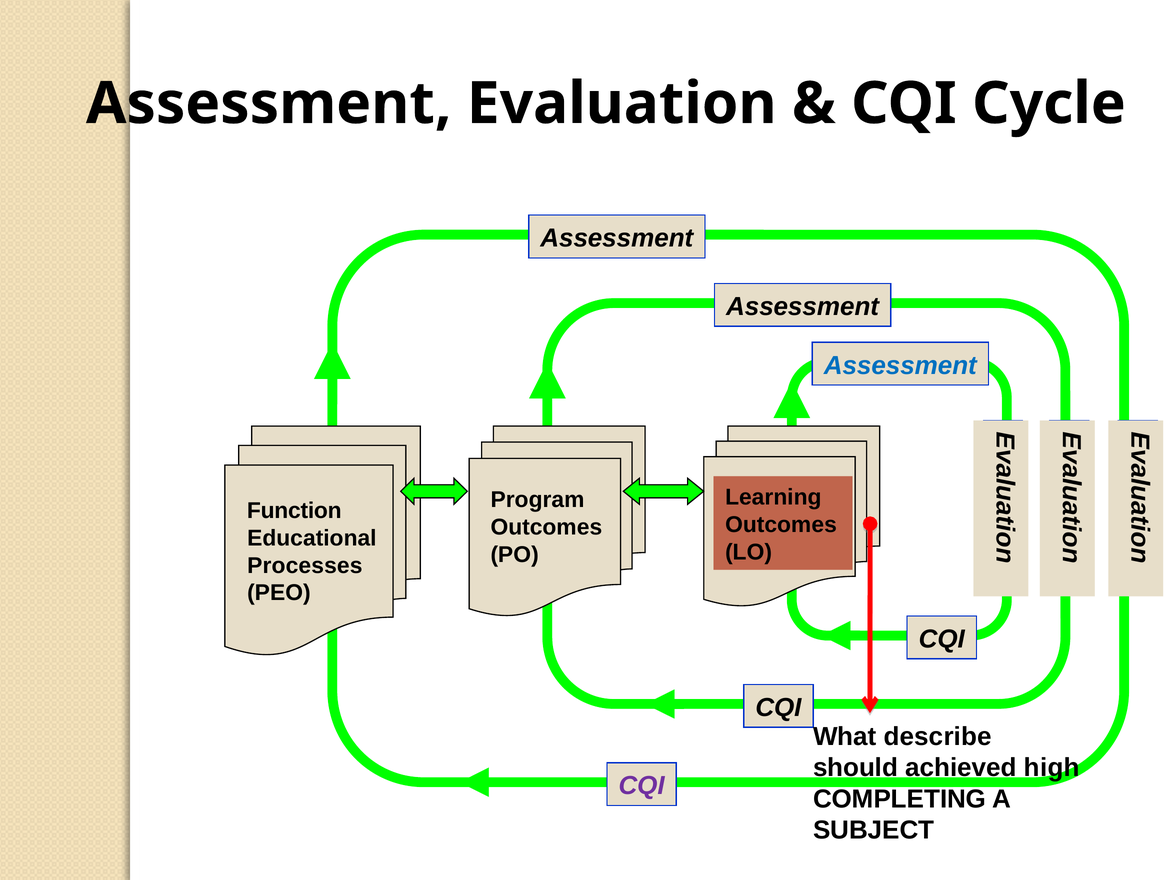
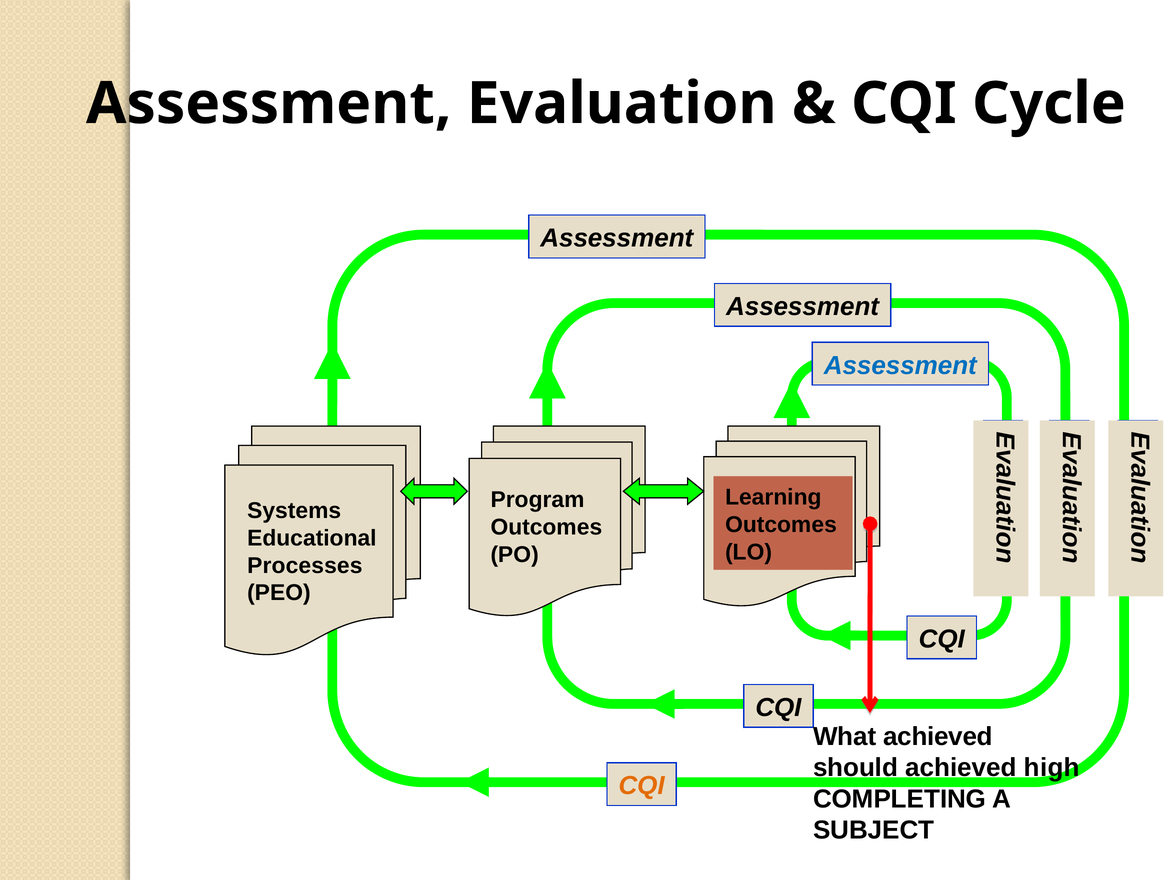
Function: Function -> Systems (294, 511)
What describe: describe -> achieved (938, 736)
CQI colour: purple -> orange (642, 786)
